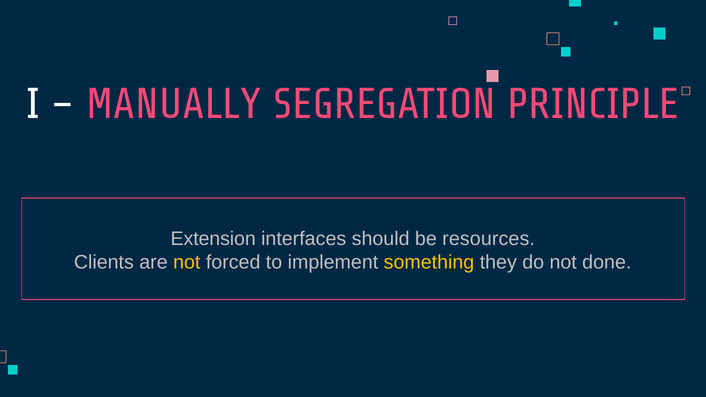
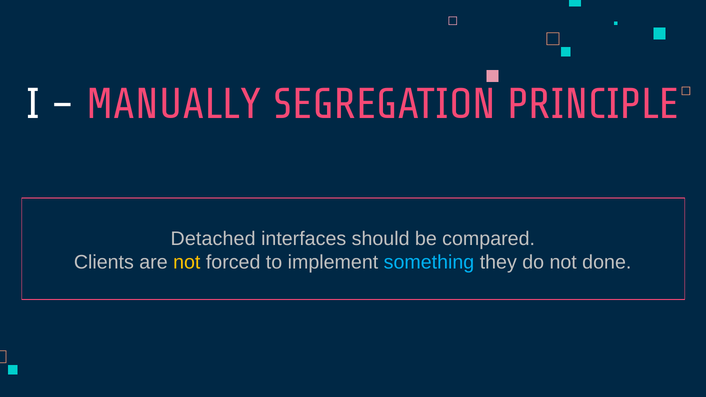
Extension: Extension -> Detached (213, 239)
resources: resources -> compared (489, 239)
something colour: yellow -> light blue (429, 262)
